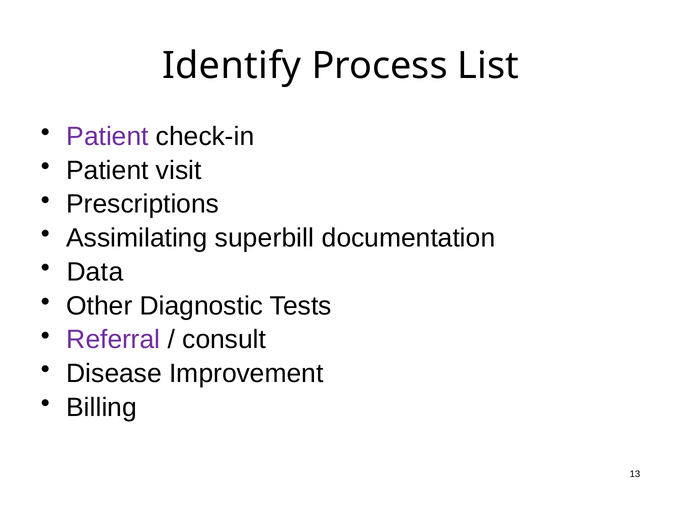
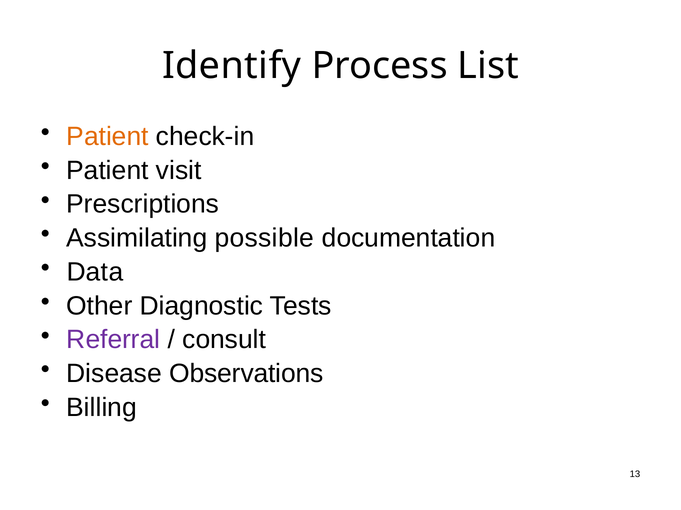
Patient colour: purple -> orange (108, 137)
superbill: superbill -> possible (264, 238)
Improvement: Improvement -> Observations (246, 374)
